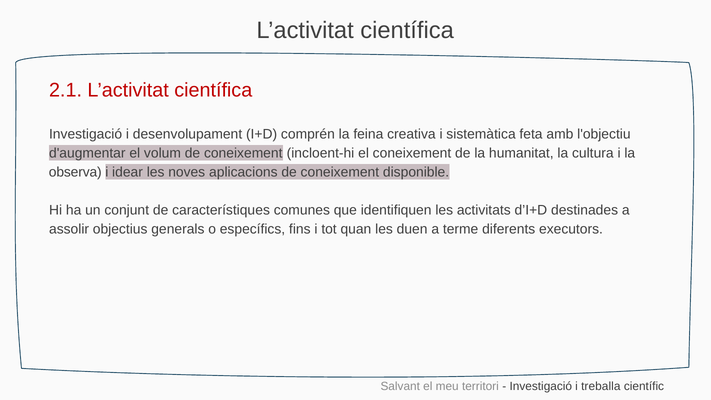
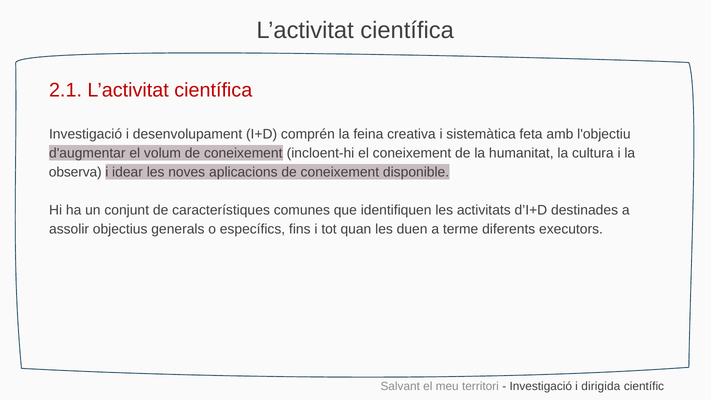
treballa: treballa -> dirigida (601, 387)
